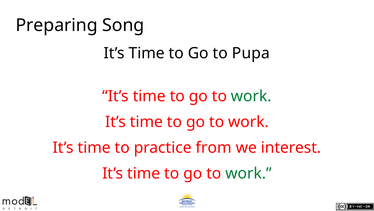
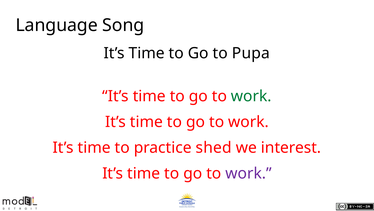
Preparing: Preparing -> Language (57, 25)
from: from -> shed (214, 147)
work colour: green -> purple (249, 173)
